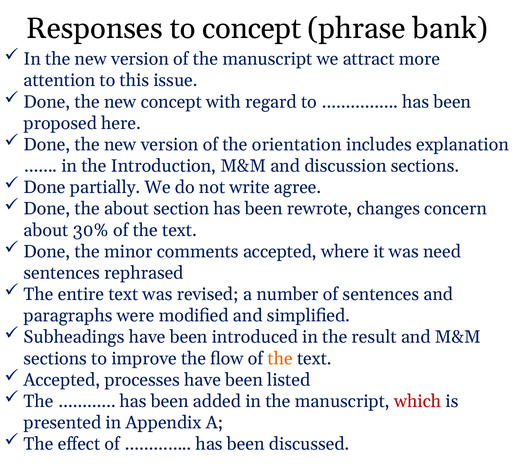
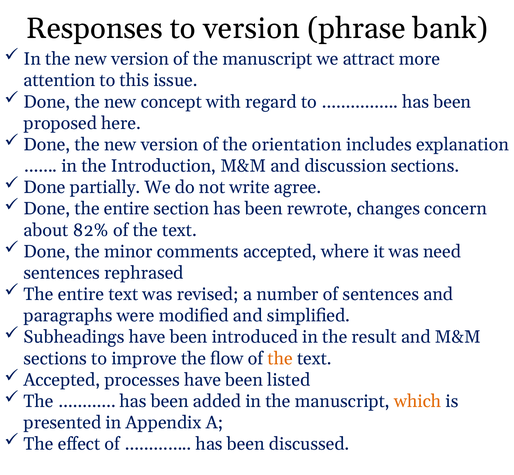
to concept: concept -> version (251, 28)
Done the about: about -> entire (127, 209)
30%: 30% -> 82% (91, 230)
which colour: red -> orange (418, 402)
